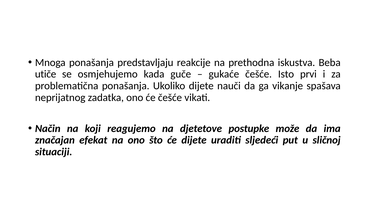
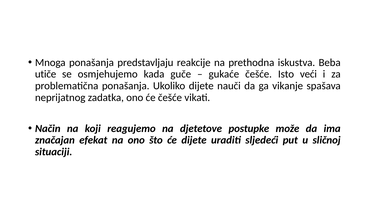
prvi: prvi -> veći (308, 74)
